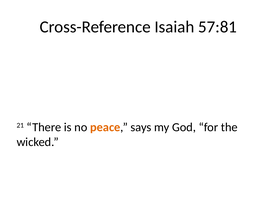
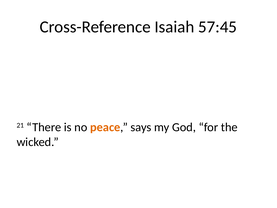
57:81: 57:81 -> 57:45 (218, 27)
